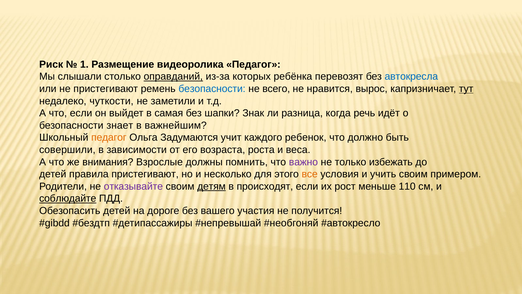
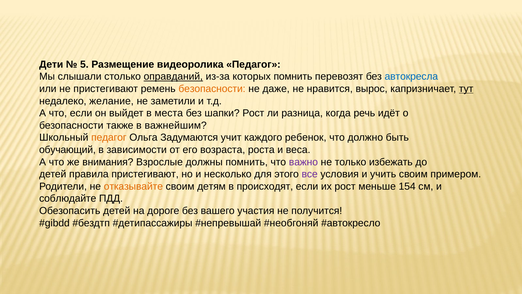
Риск: Риск -> Дети (51, 64)
1: 1 -> 5 (84, 64)
которых ребёнка: ребёнка -> помнить (293, 77)
безопасности colour: blue -> orange (212, 89)
всего: всего -> даже (276, 89)
чуткости: чуткости -> желание (112, 101)
самая: самая -> места (169, 113)
шапки Знак: Знак -> Рост (253, 113)
знает: знает -> также (120, 125)
совершили: совершили -> обучающий (67, 150)
все colour: orange -> purple (310, 174)
отказывайте colour: purple -> orange (133, 186)
детям underline: present -> none (211, 186)
110: 110 -> 154 (407, 186)
соблюдайте underline: present -> none (68, 198)
